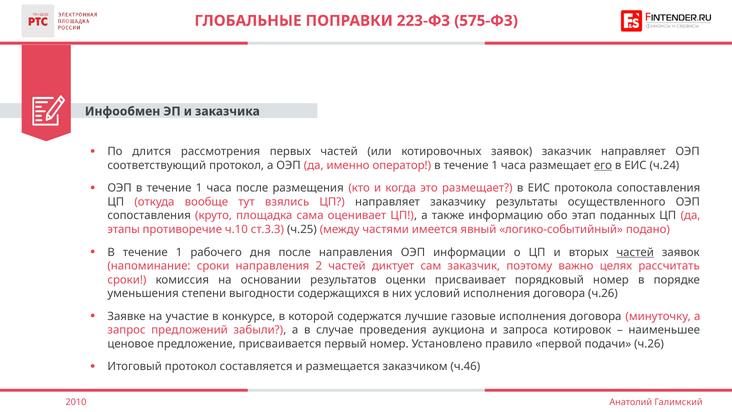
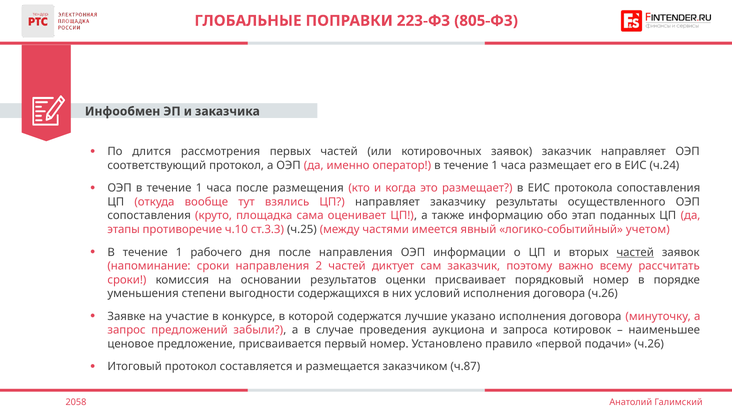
575-ФЗ: 575-ФЗ -> 805-ФЗ (486, 21)
его underline: present -> none (603, 165)
подано: подано -> учетом (648, 229)
целях: целях -> всему (616, 266)
газовые: газовые -> указано (473, 316)
ч.46: ч.46 -> ч.87 (465, 366)
2010: 2010 -> 2058 (76, 402)
